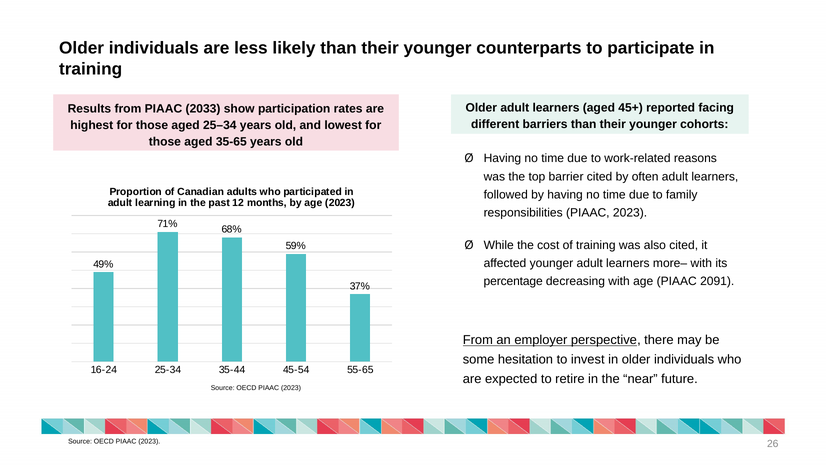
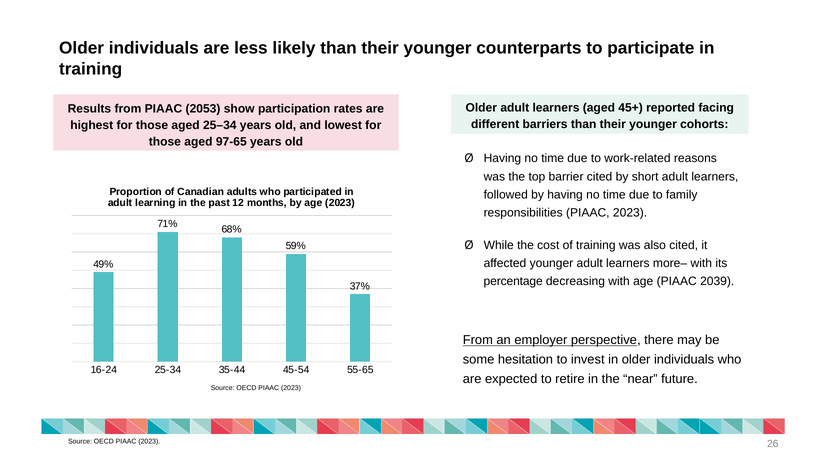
2033: 2033 -> 2053 (203, 108)
35-65: 35-65 -> 97-65 (231, 141)
often: often -> short (645, 176)
2091: 2091 -> 2039 (717, 281)
